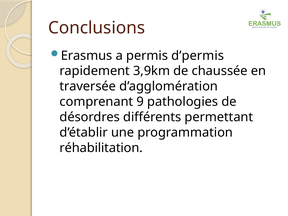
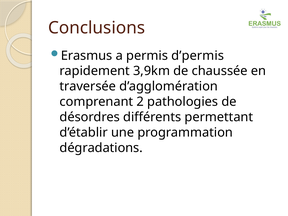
9: 9 -> 2 (140, 102)
réhabilitation: réhabilitation -> dégradations (101, 148)
